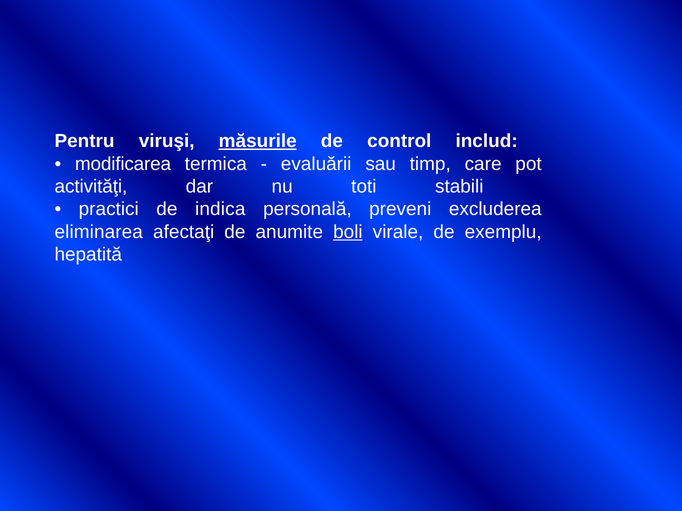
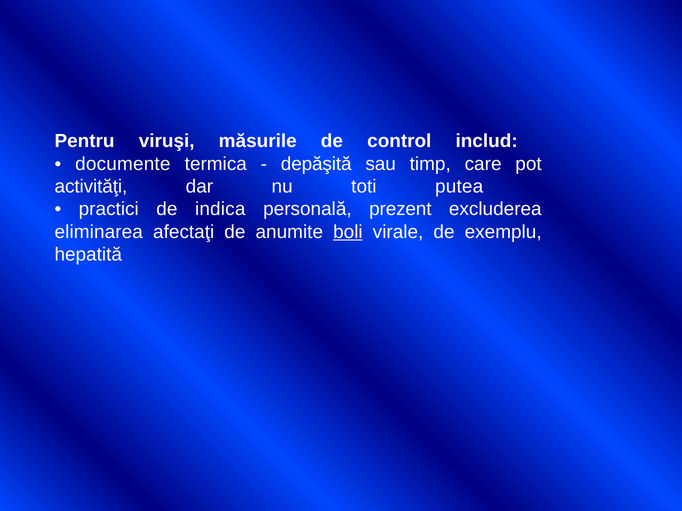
măsurile underline: present -> none (258, 141)
modificarea: modificarea -> documente (123, 164)
evaluării: evaluării -> depăşită (316, 164)
stabili: stabili -> putea (459, 187)
preveni: preveni -> prezent (400, 209)
